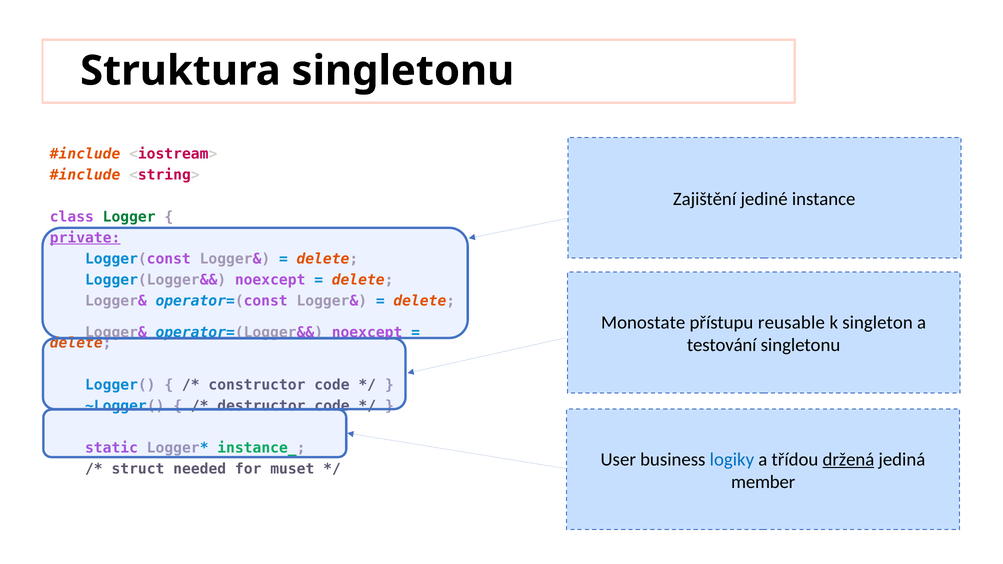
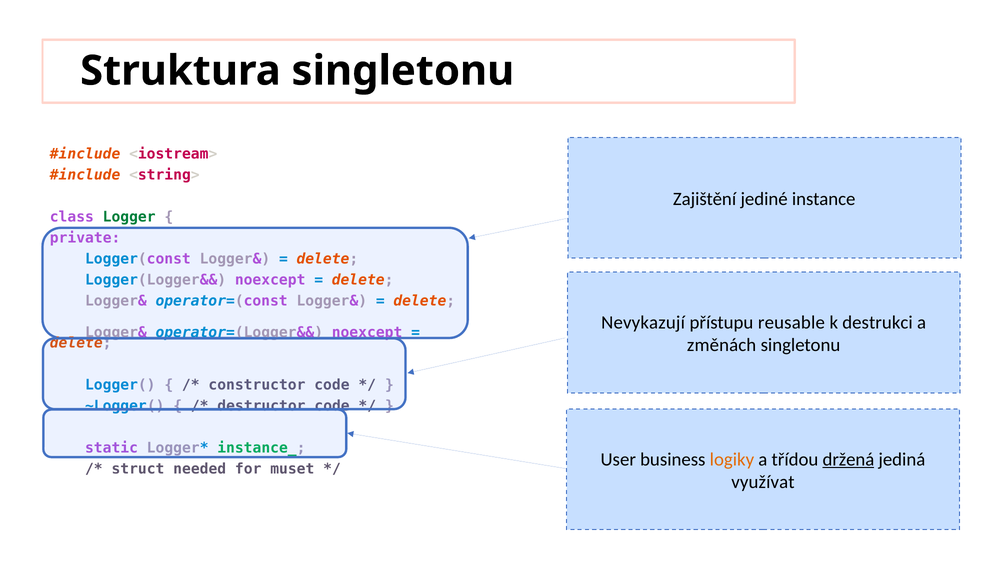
private underline: present -> none (85, 238)
Monostate: Monostate -> Nevykazují (643, 323)
singleton: singleton -> destrukci (878, 323)
testování: testování -> změnách (722, 345)
logiky colour: blue -> orange (732, 460)
member: member -> využívat (763, 482)
